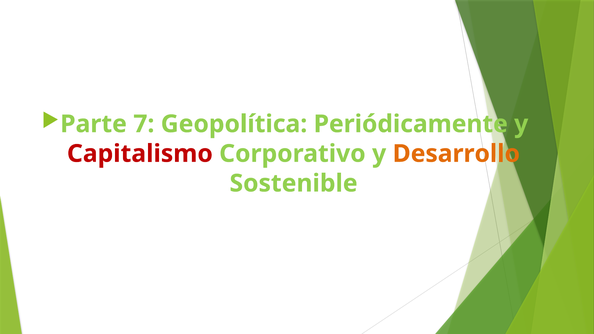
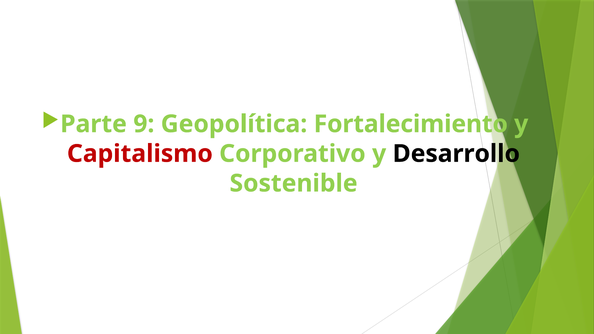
7: 7 -> 9 (144, 124)
Periódicamente: Periódicamente -> Fortalecimiento (411, 124)
Desarrollo colour: orange -> black (456, 154)
